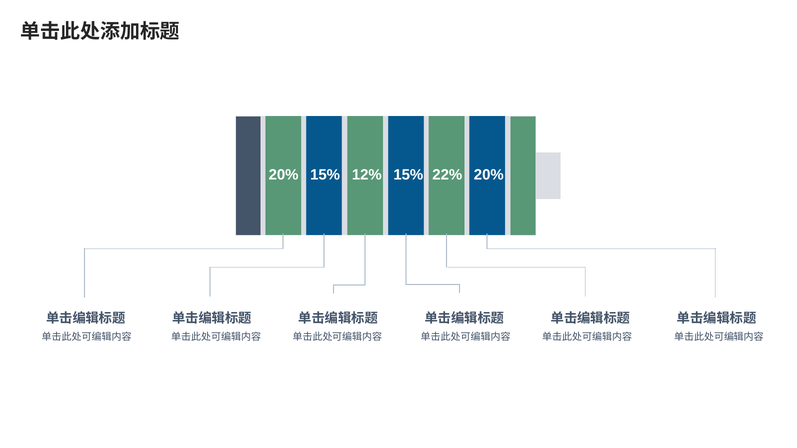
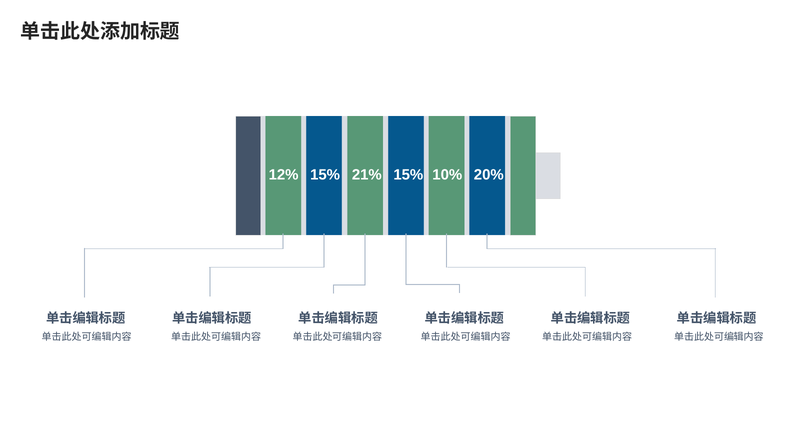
20%: 20% -> 12% (284, 175)
12%: 12% -> 21% (367, 175)
22%: 22% -> 10% (447, 175)
